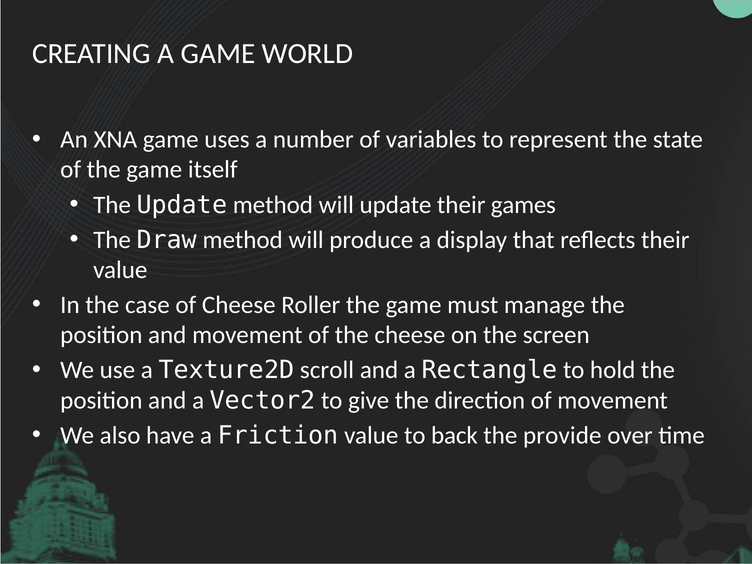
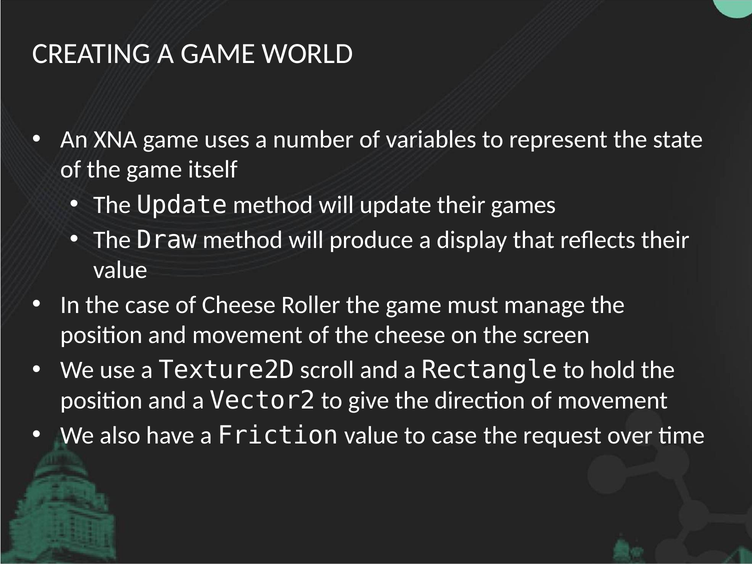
to back: back -> case (454, 435)
provide: provide -> request (562, 435)
